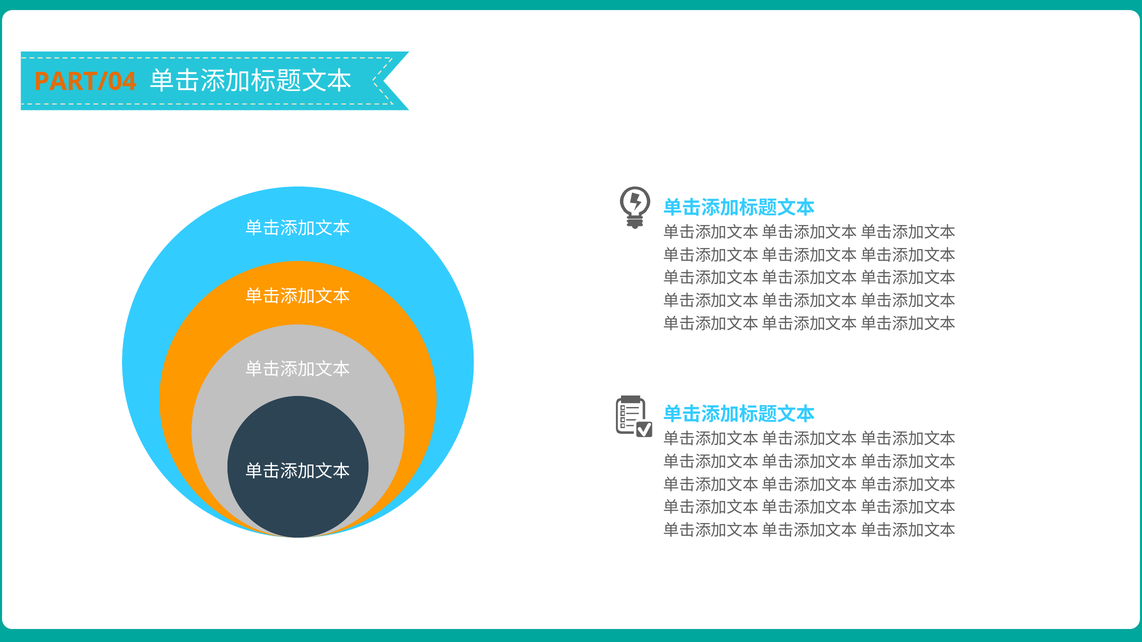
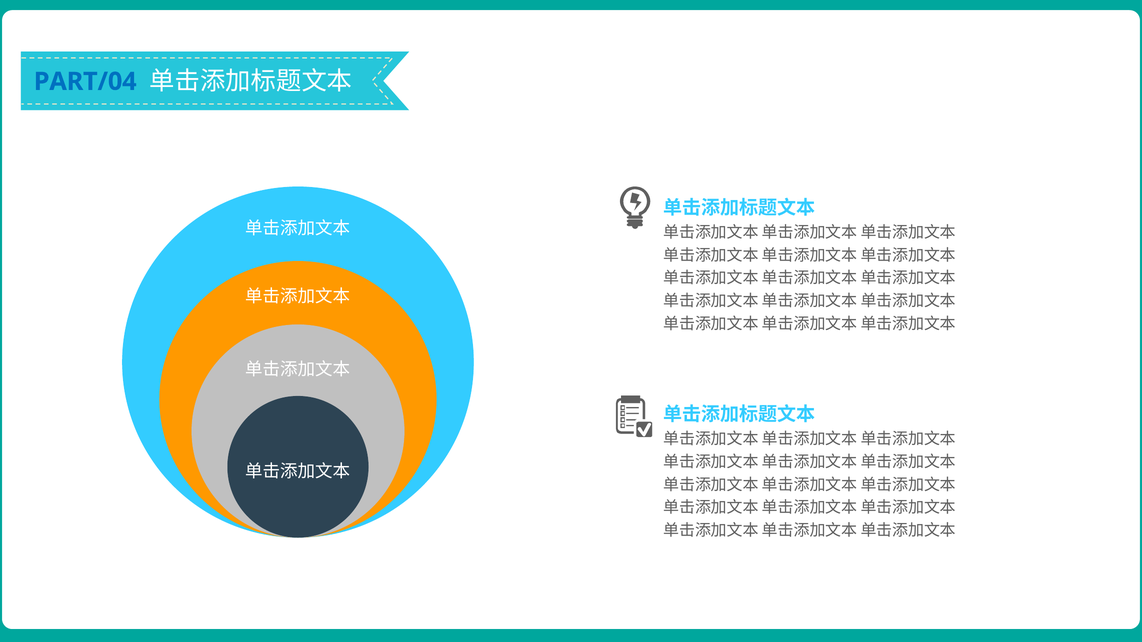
PART/04 colour: orange -> blue (85, 82)
